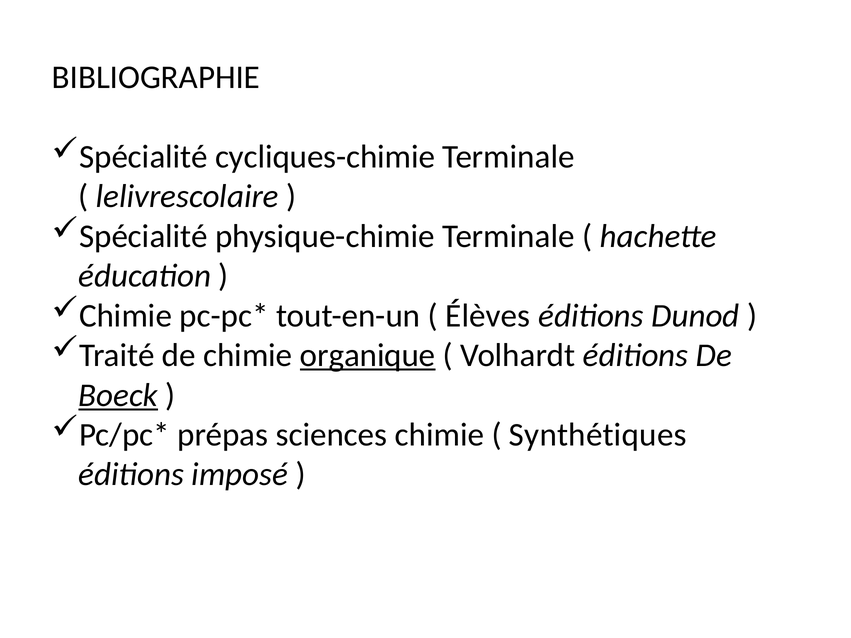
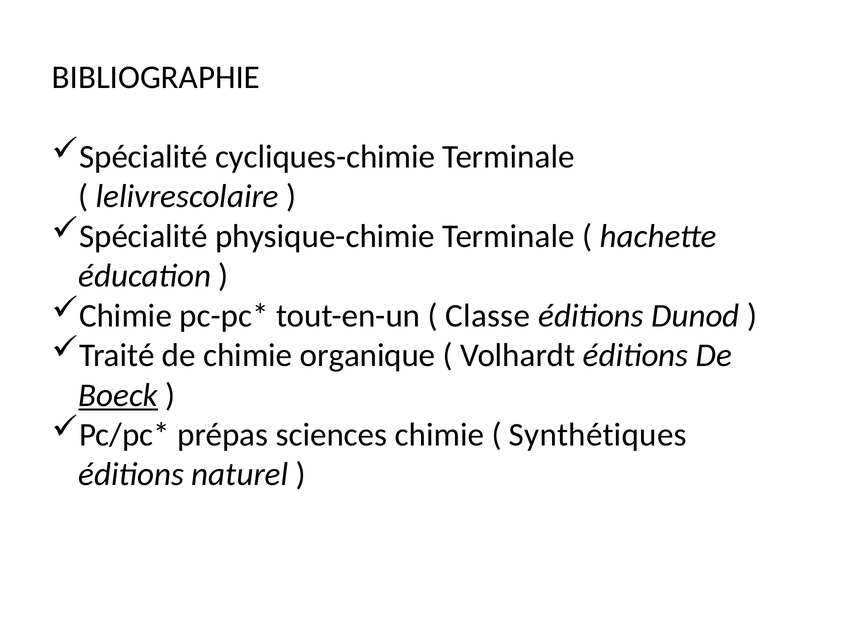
Élèves: Élèves -> Classe (488, 316)
organique underline: present -> none (368, 356)
imposé: imposé -> naturel (240, 475)
